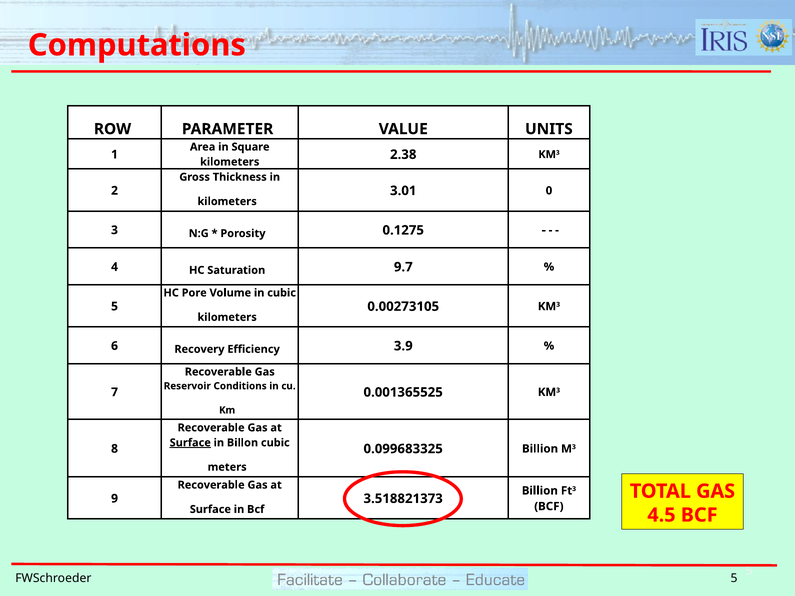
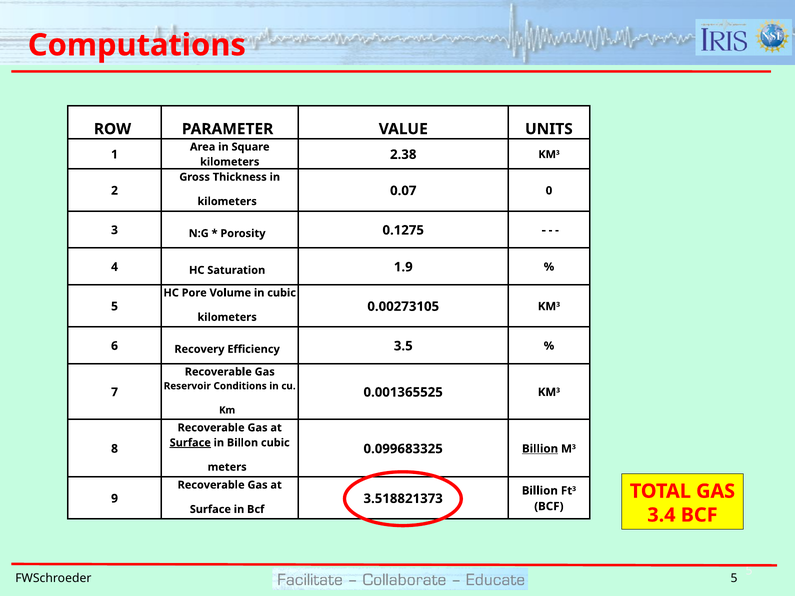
3.01: 3.01 -> 0.07 (403, 191)
9.7: 9.7 -> 1.9 (403, 267)
3.9: 3.9 -> 3.5 (403, 346)
Billion underline: none -> present (540, 449)
4.5: 4.5 -> 3.4 (661, 515)
